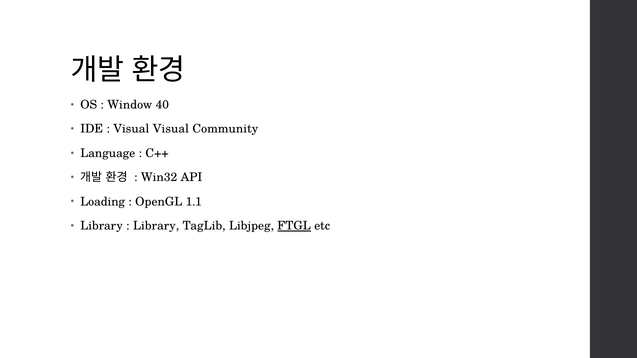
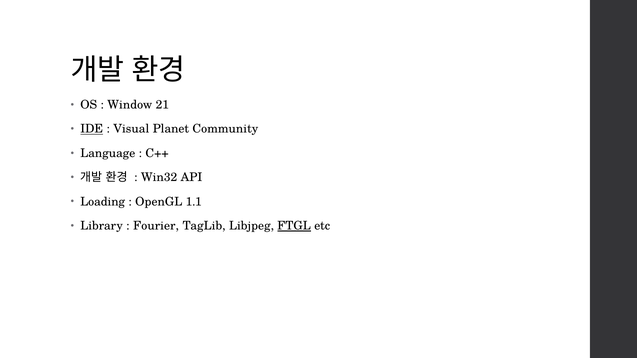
40: 40 -> 21 (162, 105)
IDE underline: none -> present (92, 129)
Visual Visual: Visual -> Planet (171, 129)
Library: Library -> Fourier (156, 226)
